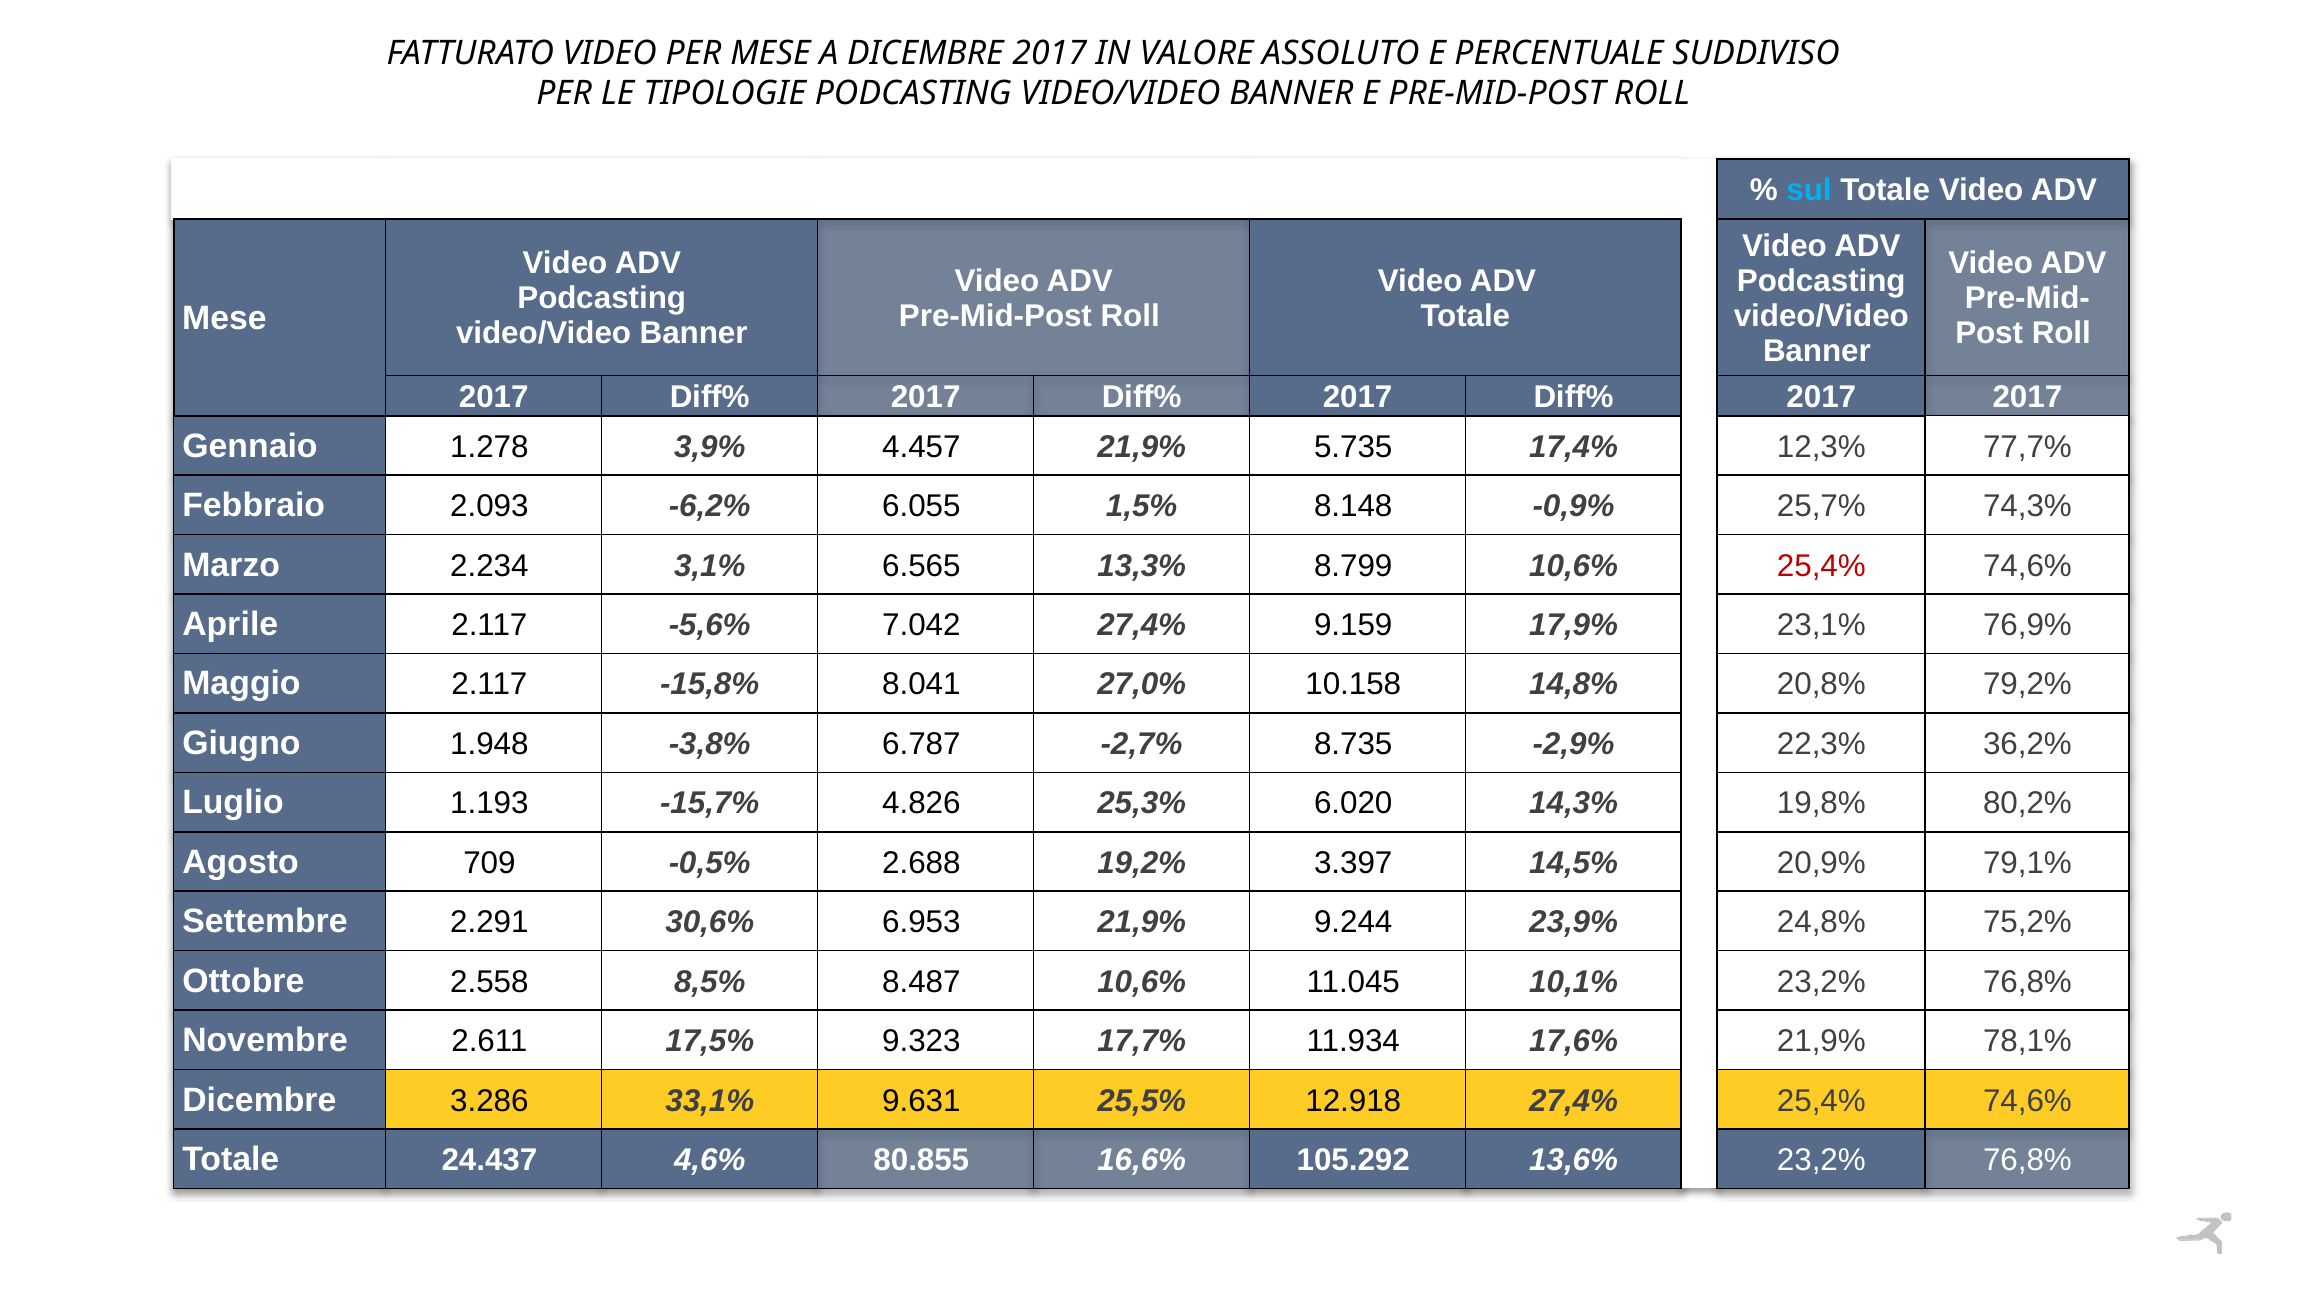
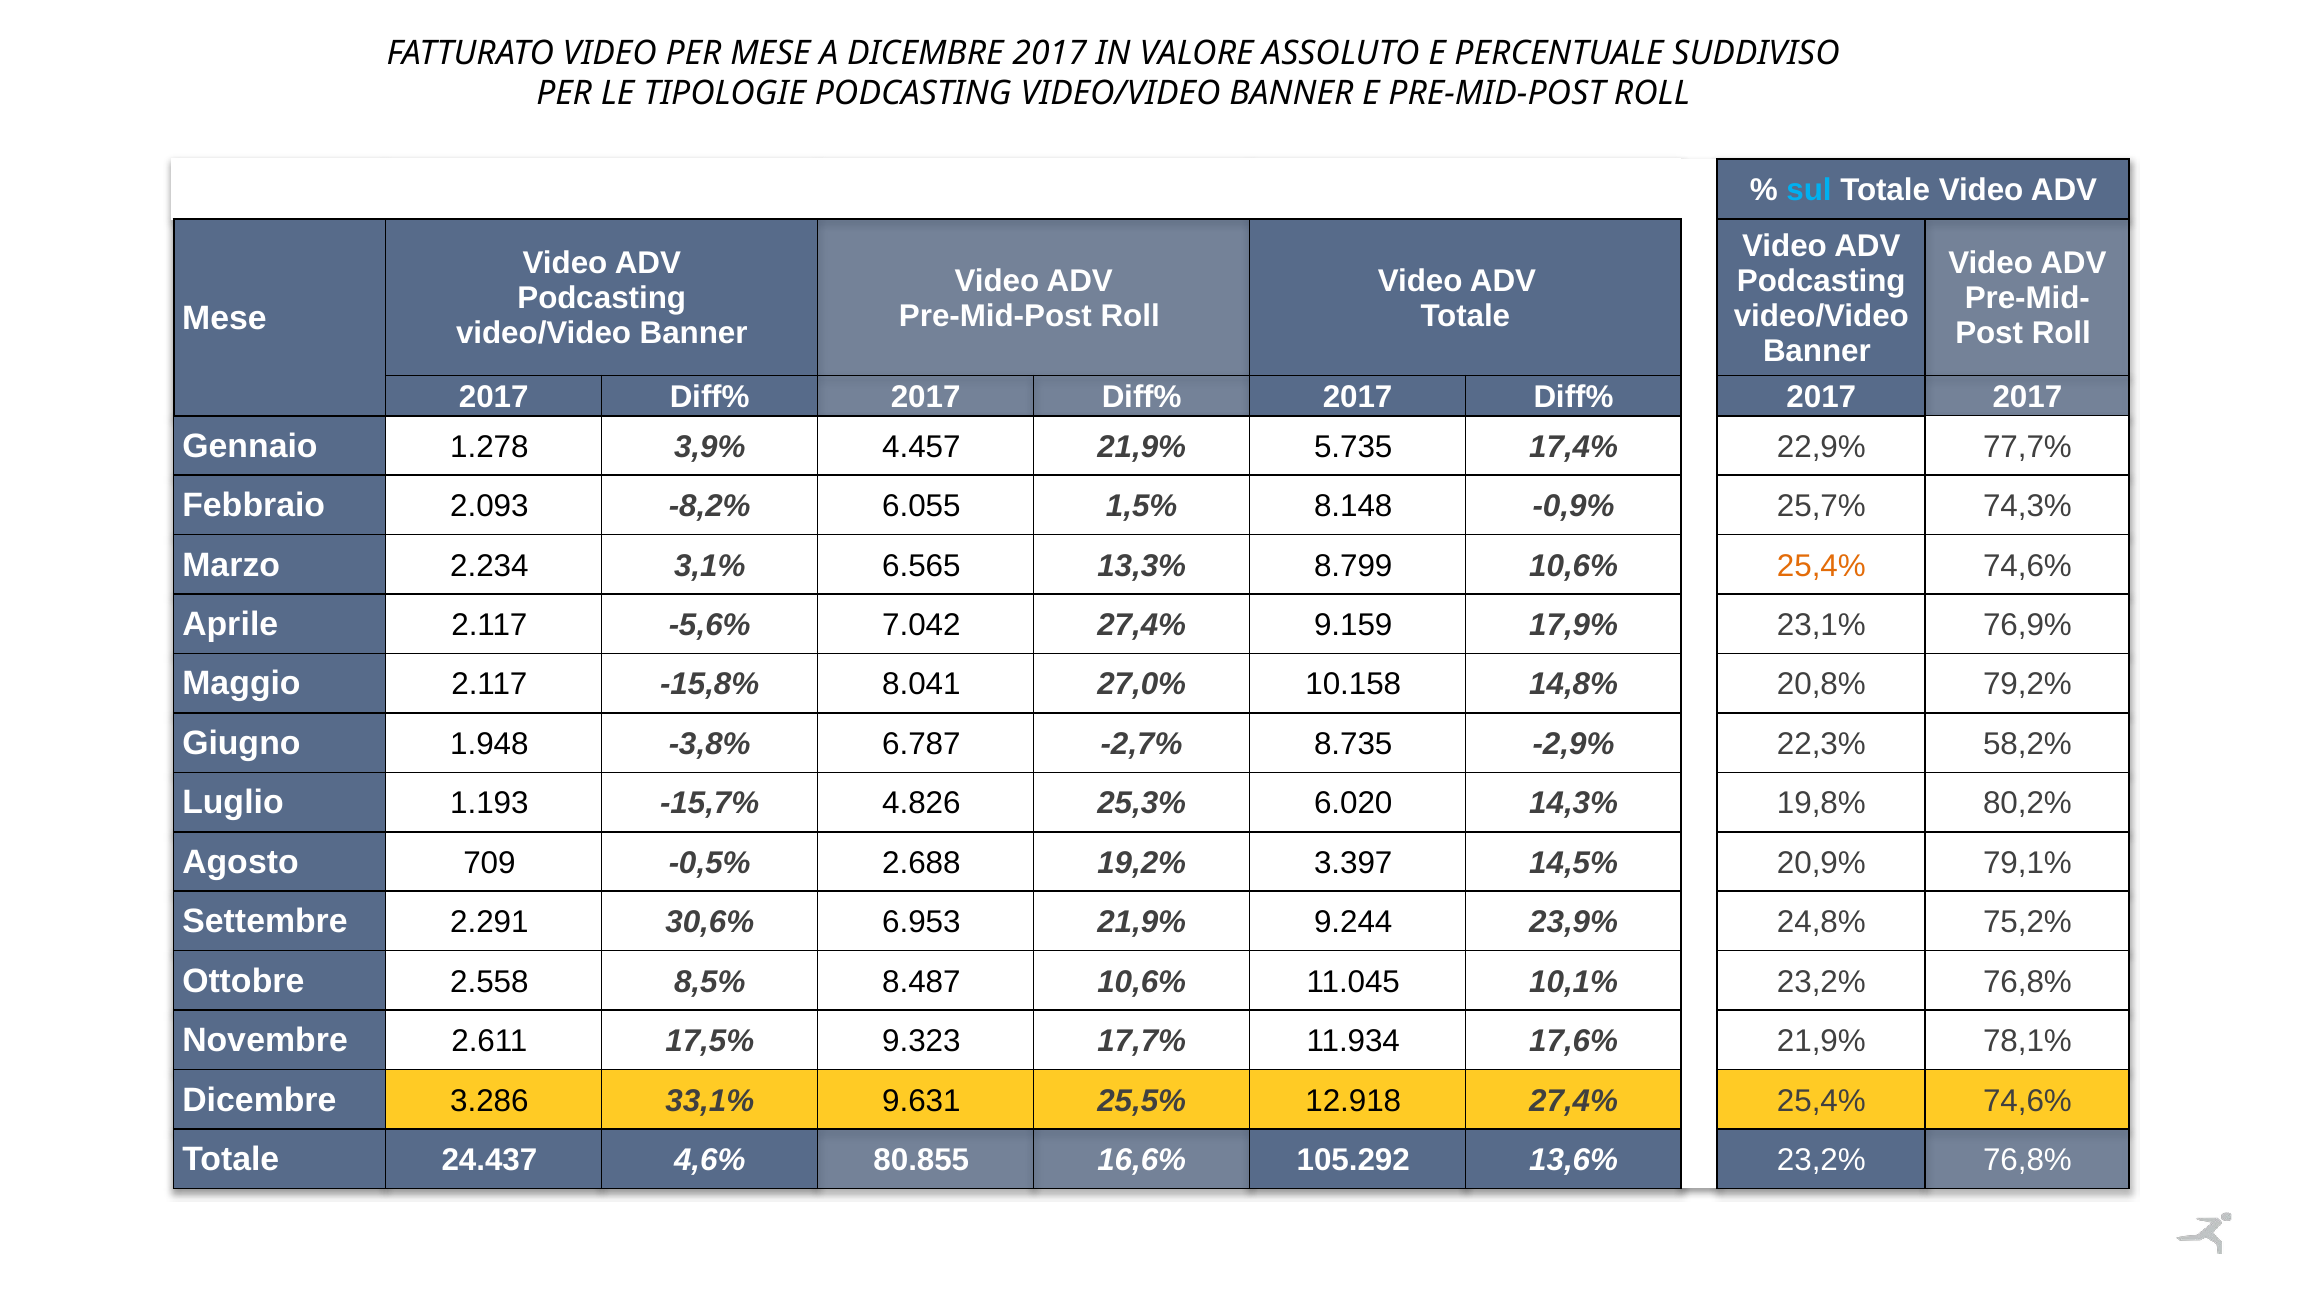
12,3%: 12,3% -> 22,9% (1821, 447)
-6,2%: -6,2% -> -8,2% (710, 506)
25,4% colour: red -> orange (1821, 566)
36,2%: 36,2% -> 58,2% (2027, 744)
